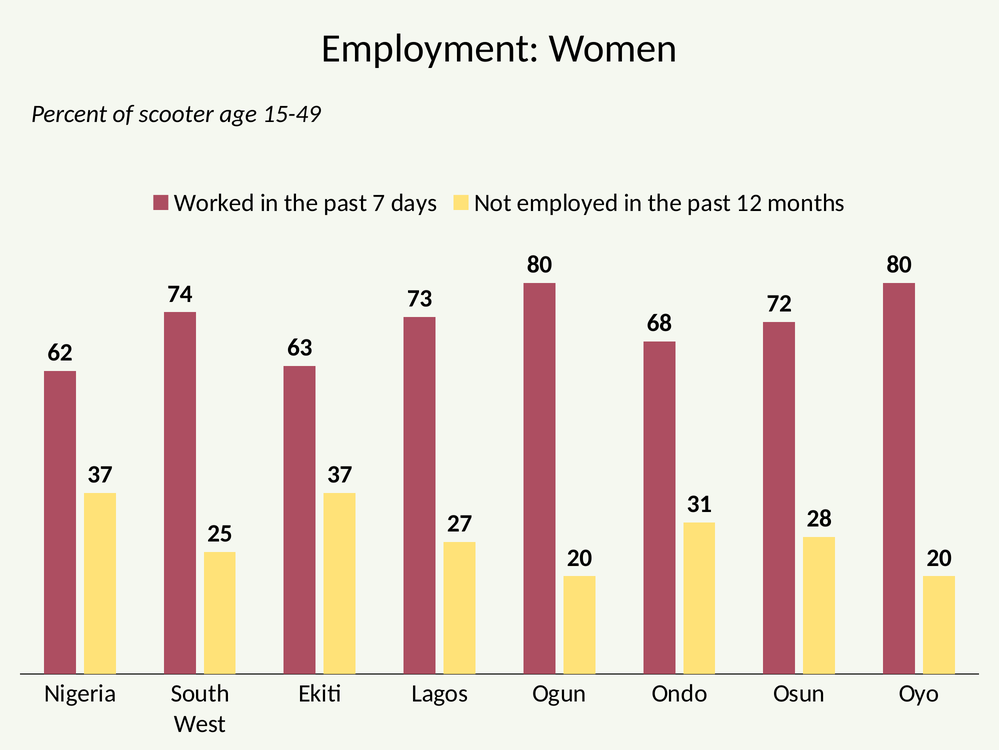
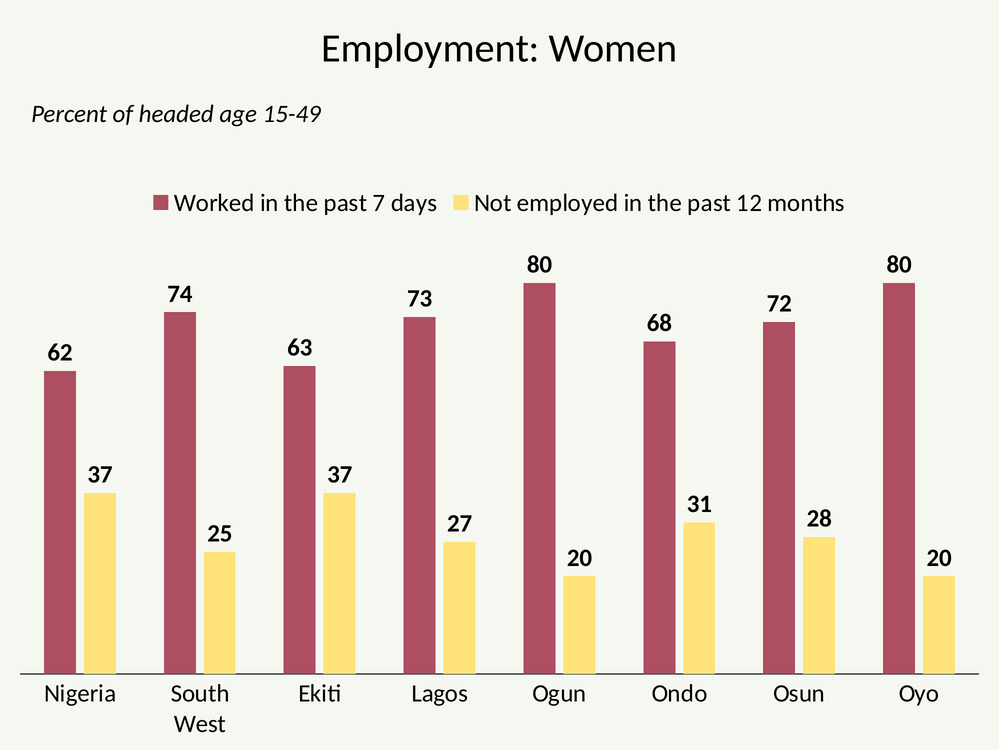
scooter: scooter -> headed (176, 114)
